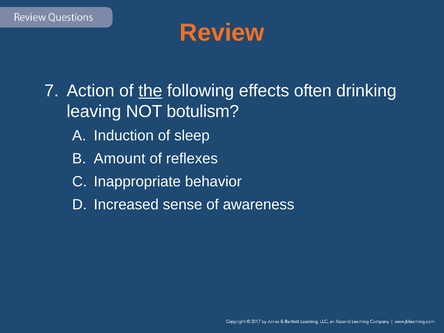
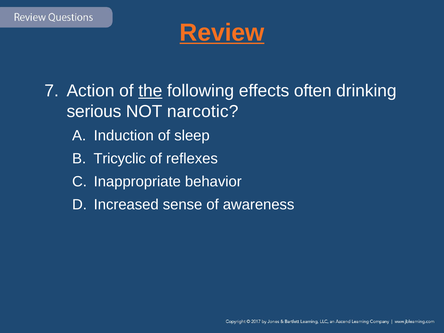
Review underline: none -> present (222, 33)
leaving: leaving -> serious (94, 111)
botulism: botulism -> narcotic (203, 111)
Amount: Amount -> Tricyclic (120, 159)
